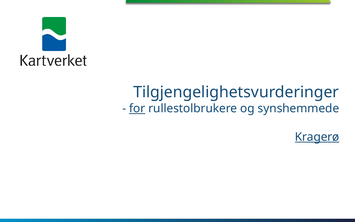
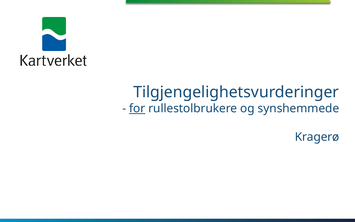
Kragerø underline: present -> none (317, 137)
